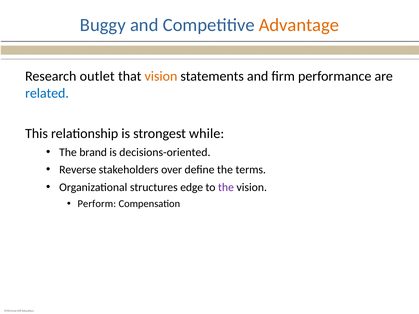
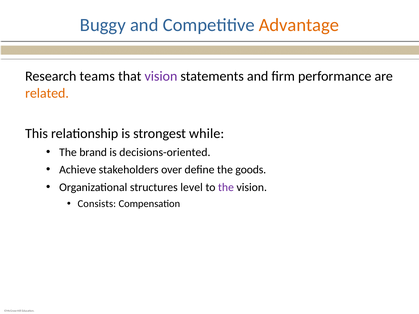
outlet: outlet -> teams (97, 76)
vision colour: orange -> purple (161, 76)
related colour: blue -> orange (47, 93)
Reverse: Reverse -> Achieve (78, 170)
terms: terms -> goods (251, 170)
edge: edge -> level (192, 187)
Perform: Perform -> Consists (97, 204)
